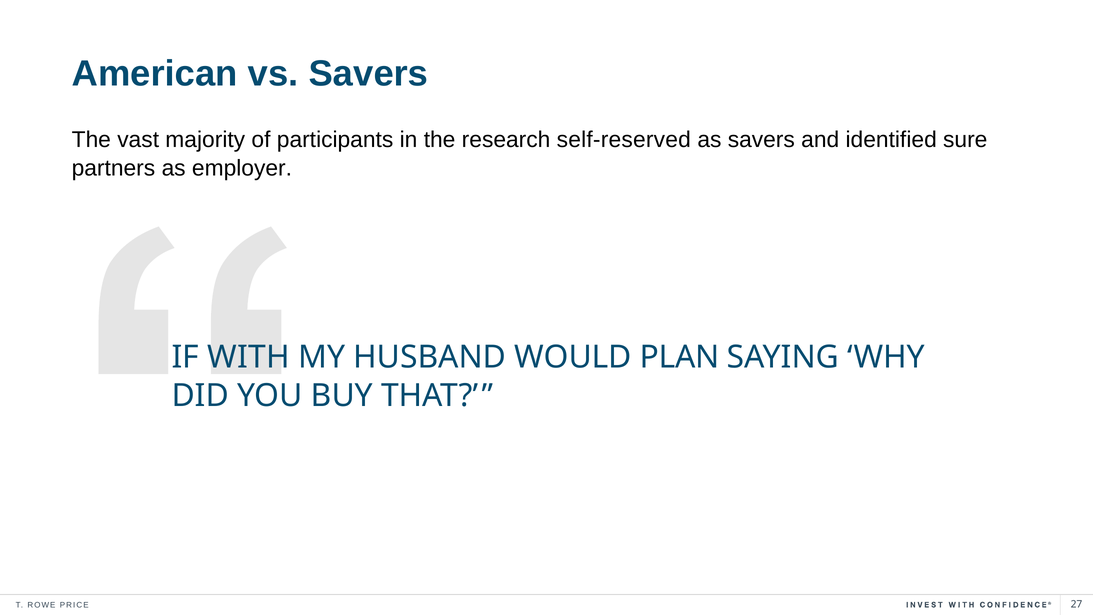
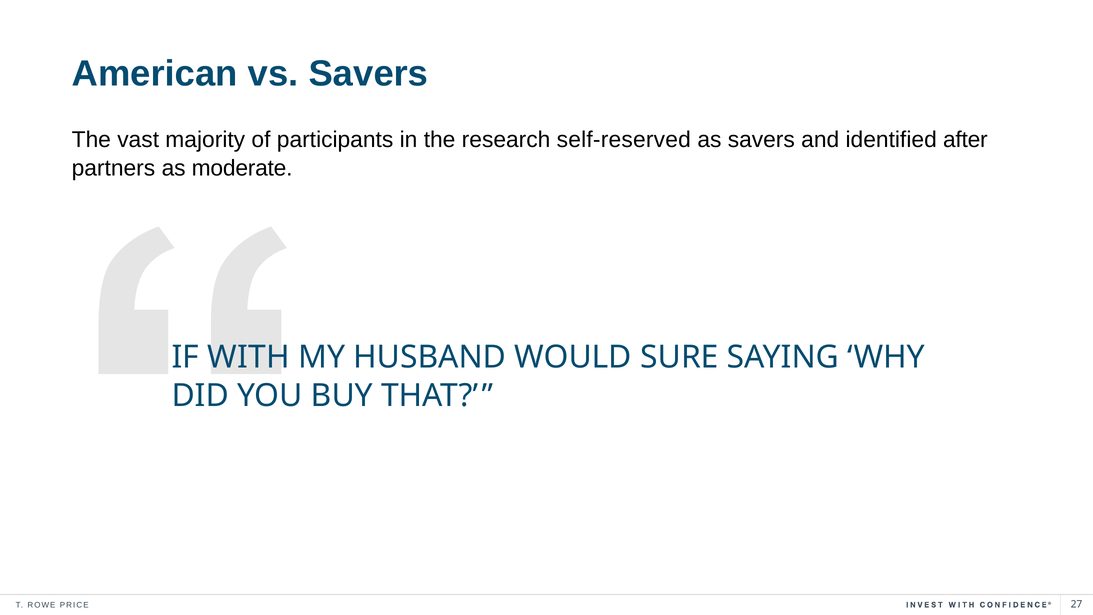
sure: sure -> after (965, 140)
employer: employer -> moderate (242, 168)
PLAN: PLAN -> SURE (679, 357)
